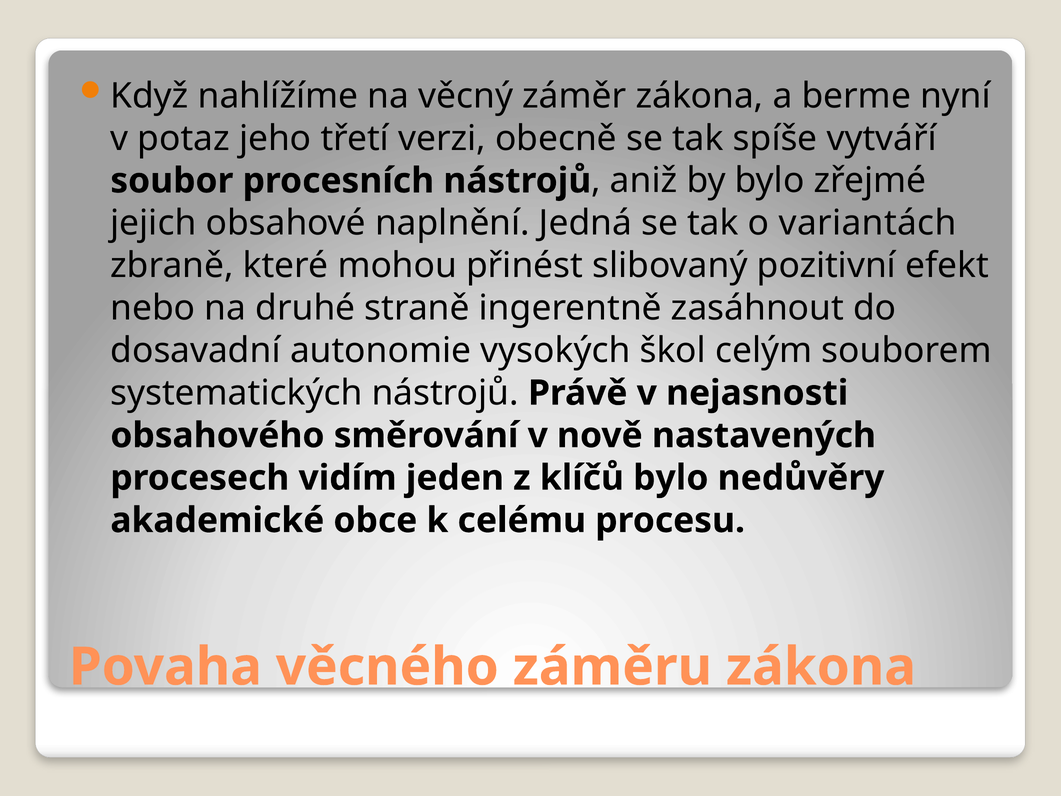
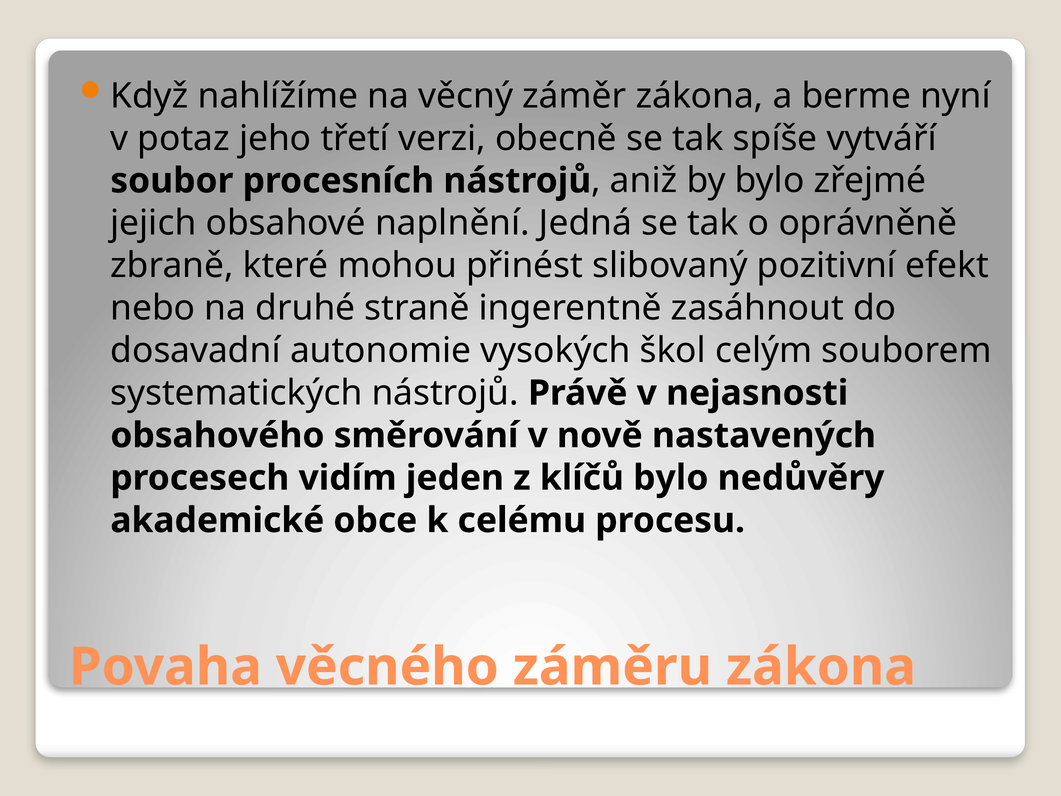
variantách: variantách -> oprávněně (868, 223)
